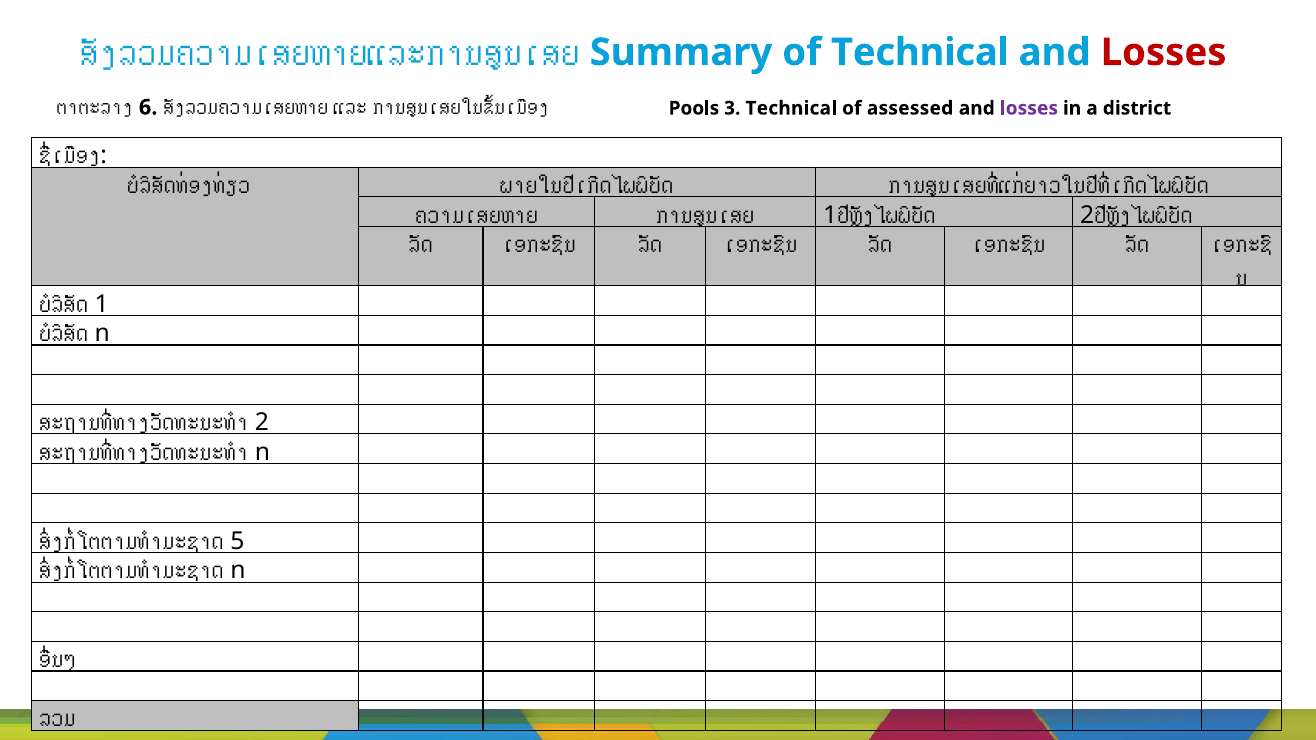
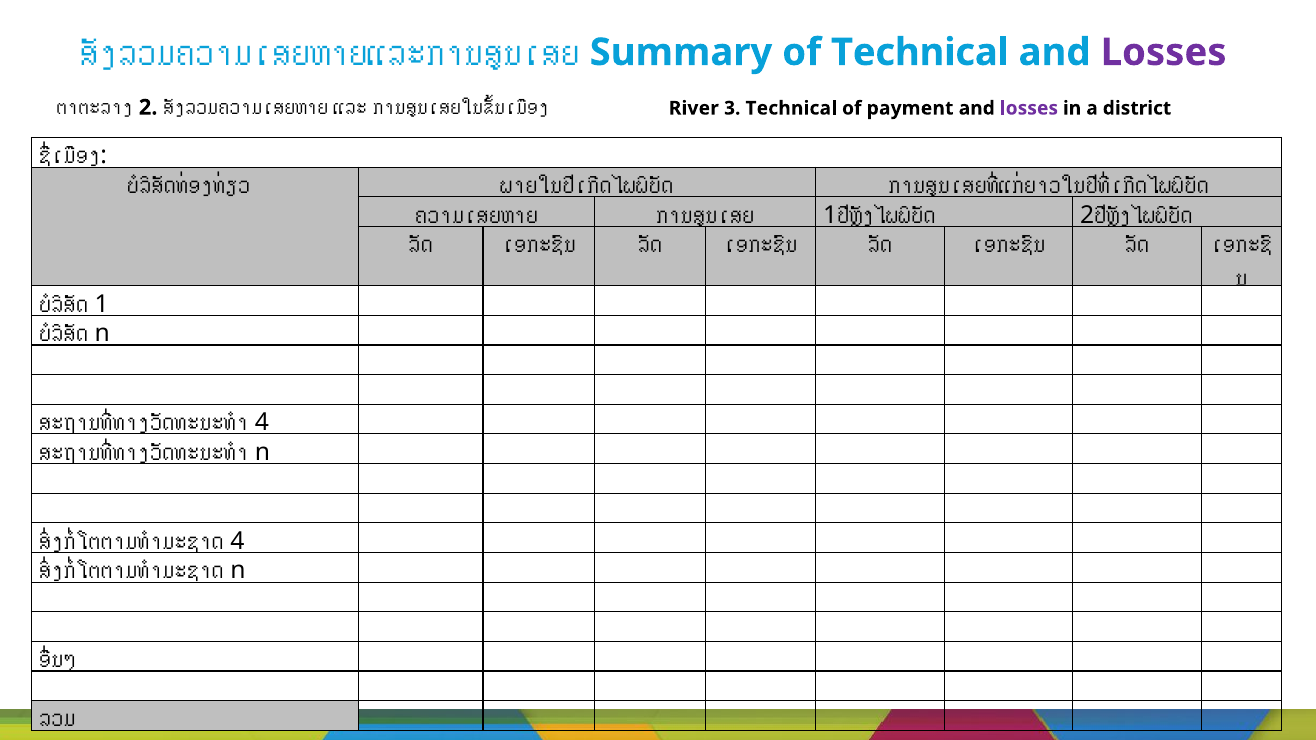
Losses colour: red -> purple (1164, 52)
6: 6 -> 2 (148, 107)
Pools: Pools -> River (694, 108)
assessed: assessed -> payment (910, 108)
2: 2 -> 4 (262, 423)
5: 5 -> 4 (237, 541)
